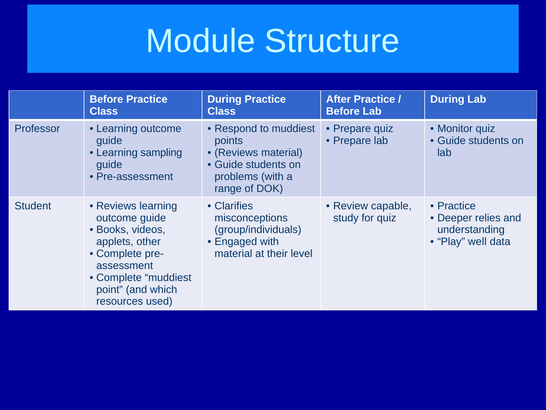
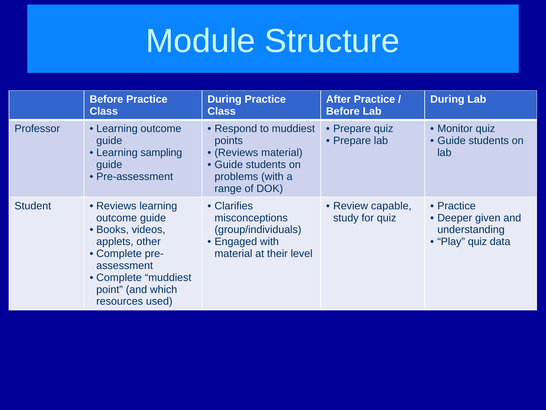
relies: relies -> given (488, 218)
Play well: well -> quiz (477, 241)
